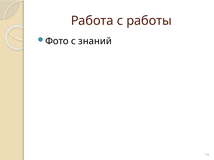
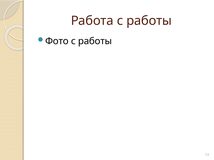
Фото с знаний: знаний -> работы (95, 41)
